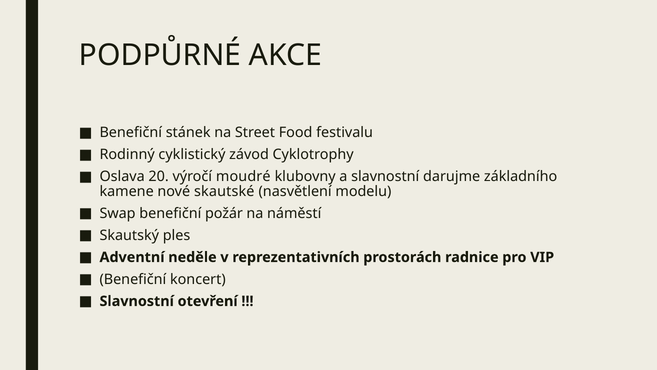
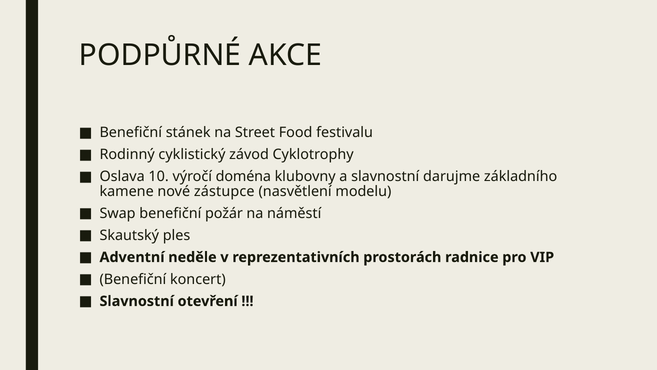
20: 20 -> 10 (159, 177)
moudré: moudré -> doména (243, 177)
skautské: skautské -> zástupce (224, 191)
